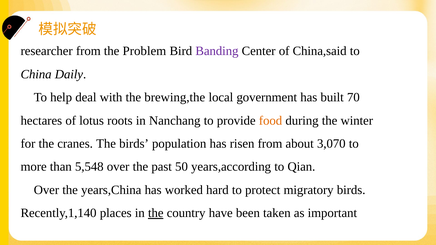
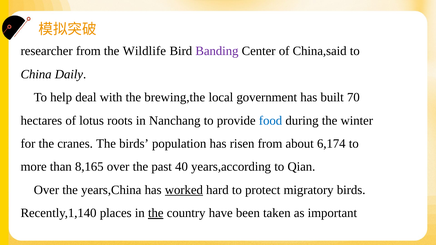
Problem: Problem -> Wildlife (144, 51)
food colour: orange -> blue (271, 121)
3,070: 3,070 -> 6,174 (331, 144)
5,548: 5,548 -> 8,165 (89, 167)
50: 50 -> 40 (182, 167)
worked underline: none -> present (184, 190)
